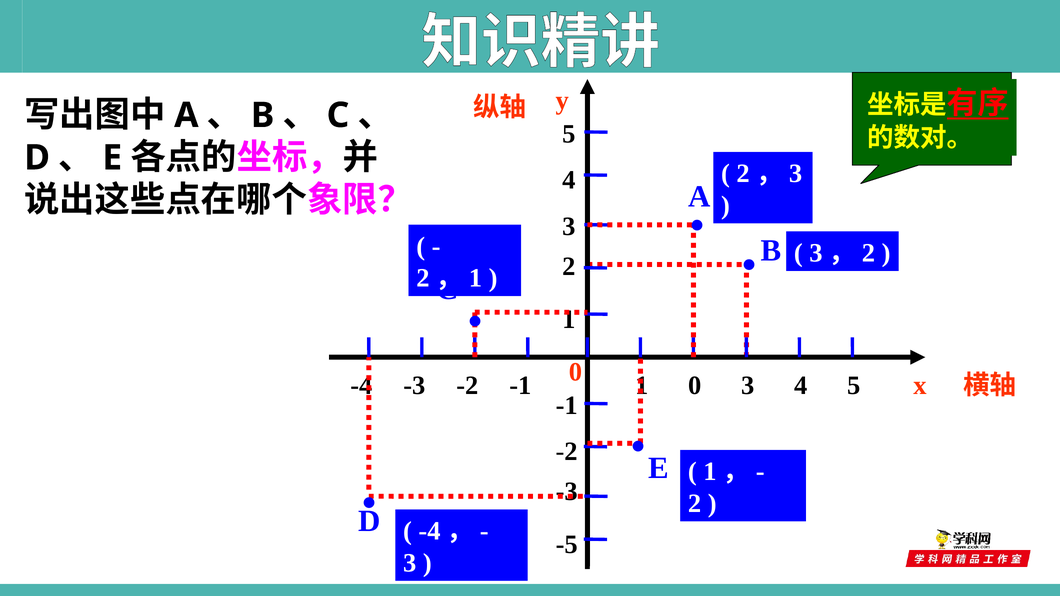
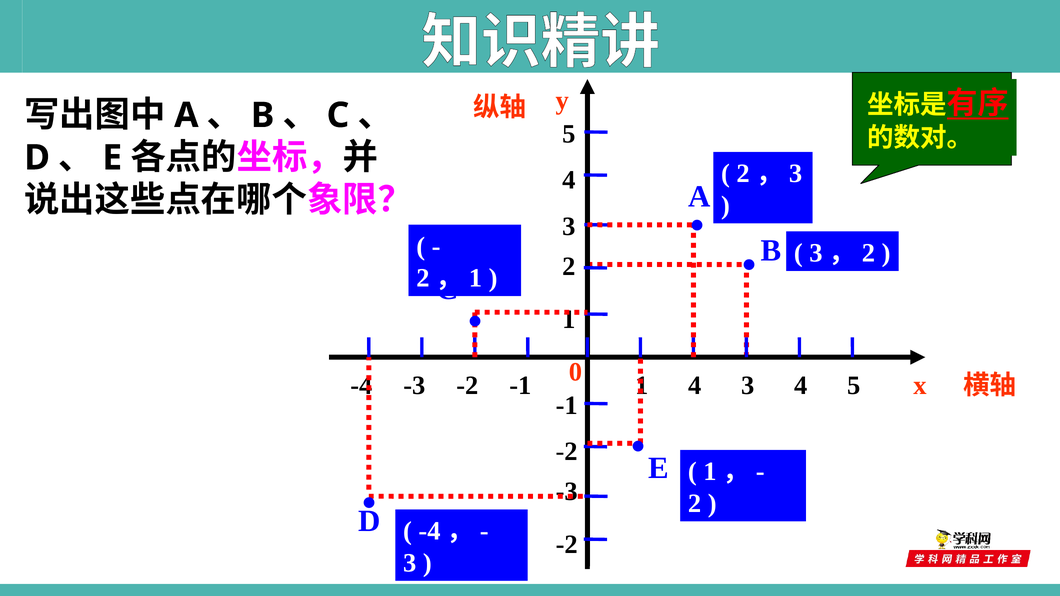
0: 0 -> 4 (695, 386)
-5: -5 -> -2 (567, 545)
